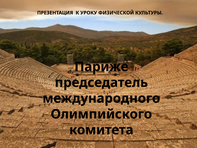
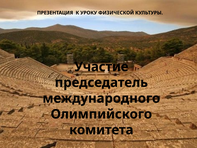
Париже: Париже -> Участие (101, 67)
